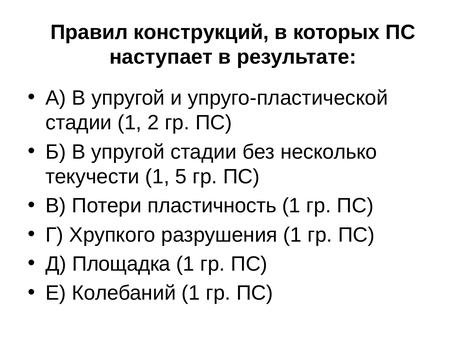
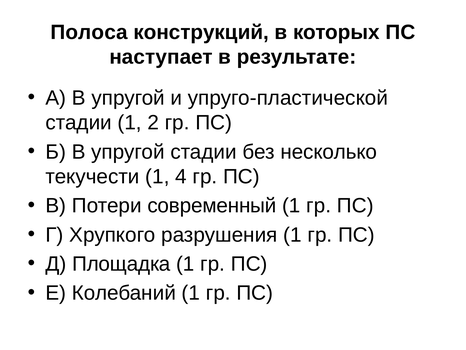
Правил: Правил -> Полоса (89, 32)
5: 5 -> 4 (181, 176)
пластичность: пластичность -> современный (212, 205)
